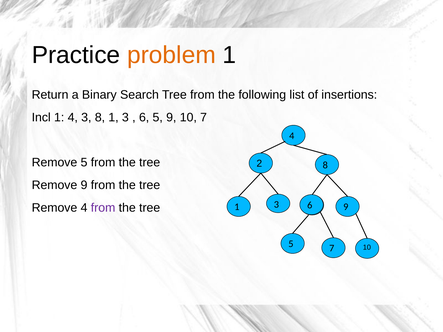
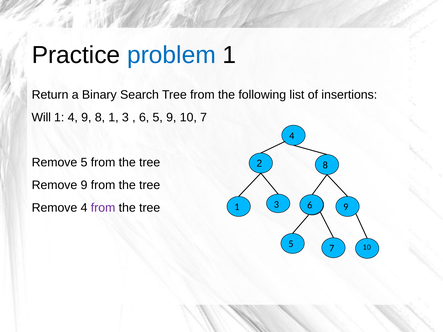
problem colour: orange -> blue (171, 55)
Incl: Incl -> Will (41, 117)
1 4 3: 3 -> 9 (86, 117)
